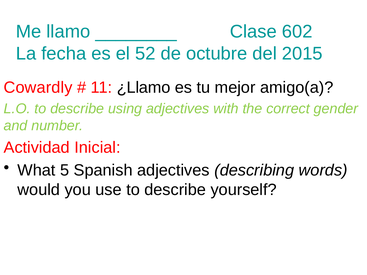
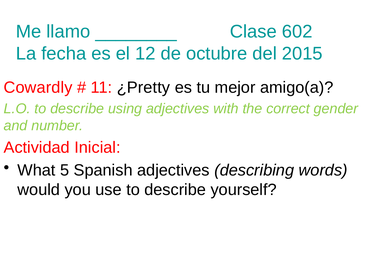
52: 52 -> 12 (145, 54)
¿Llamo: ¿Llamo -> ¿Pretty (143, 88)
